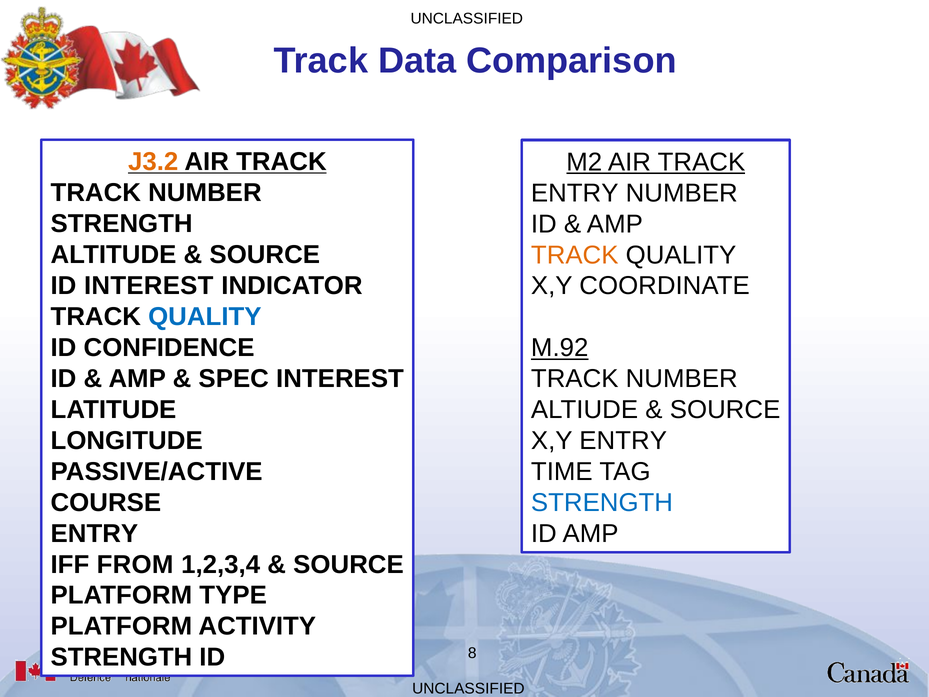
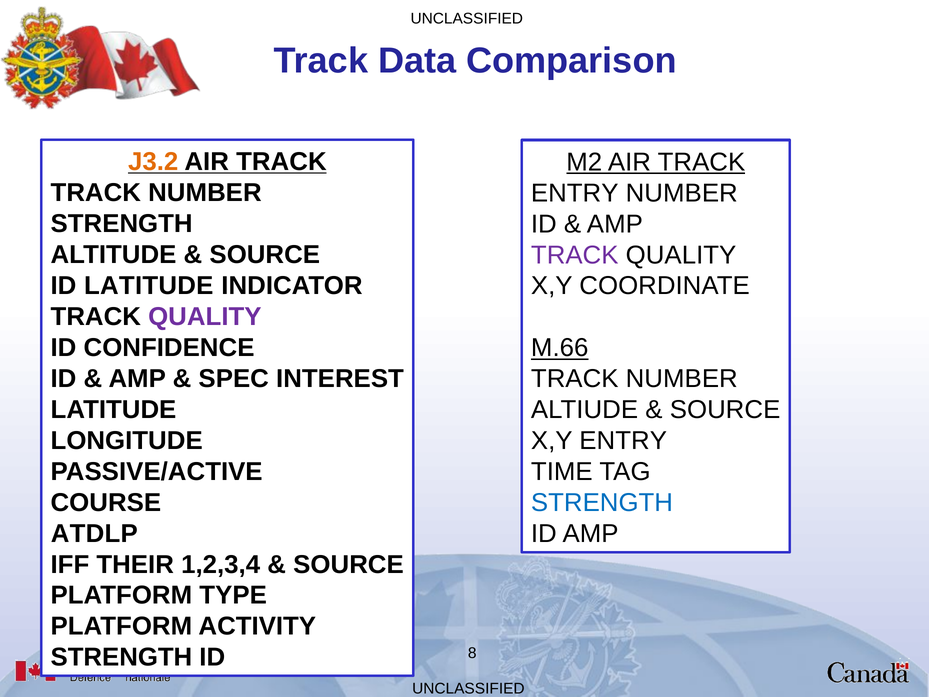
TRACK colour: orange -> purple (575, 255)
ID INTEREST: INTEREST -> LATITUDE (149, 285)
QUALITY colour: blue -> purple (205, 316)
M.92: M.92 -> M.66 (560, 348)
ENTRY: ENTRY -> ATDLP (94, 533)
FROM: FROM -> THEIR (135, 564)
